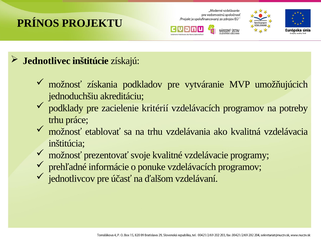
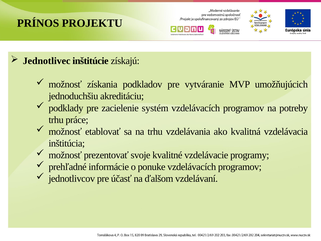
kritérií: kritérií -> systém (155, 108)
